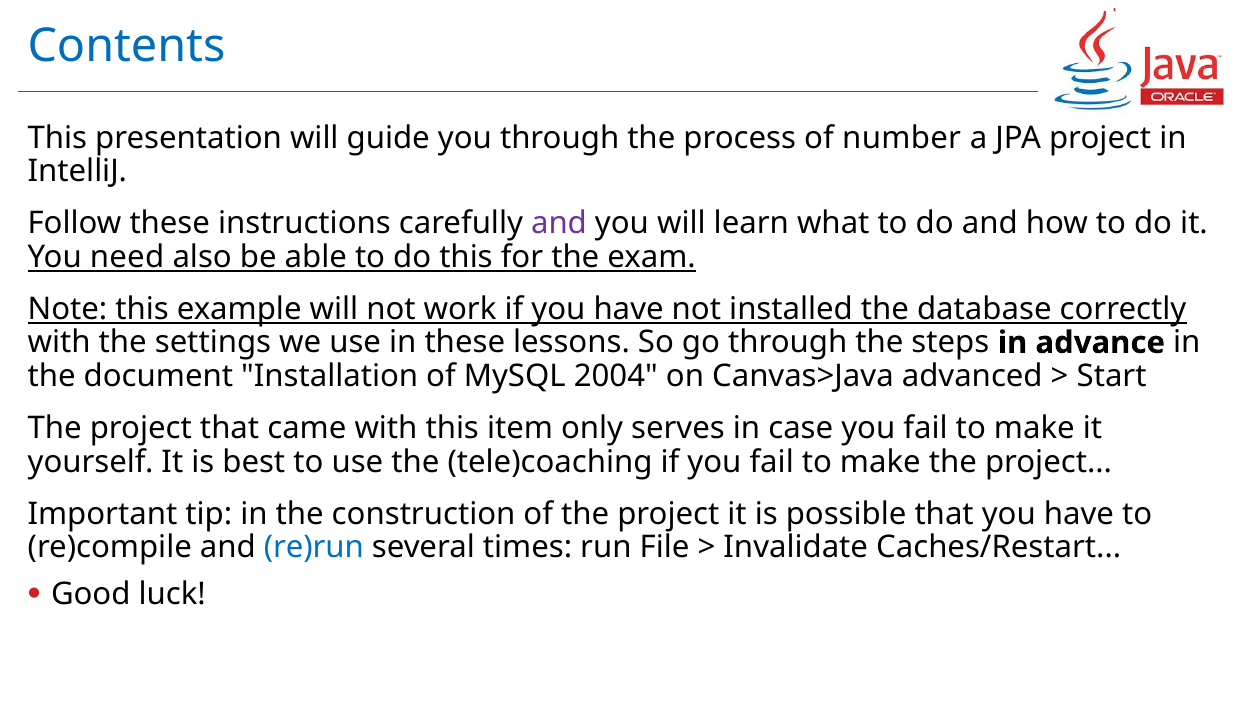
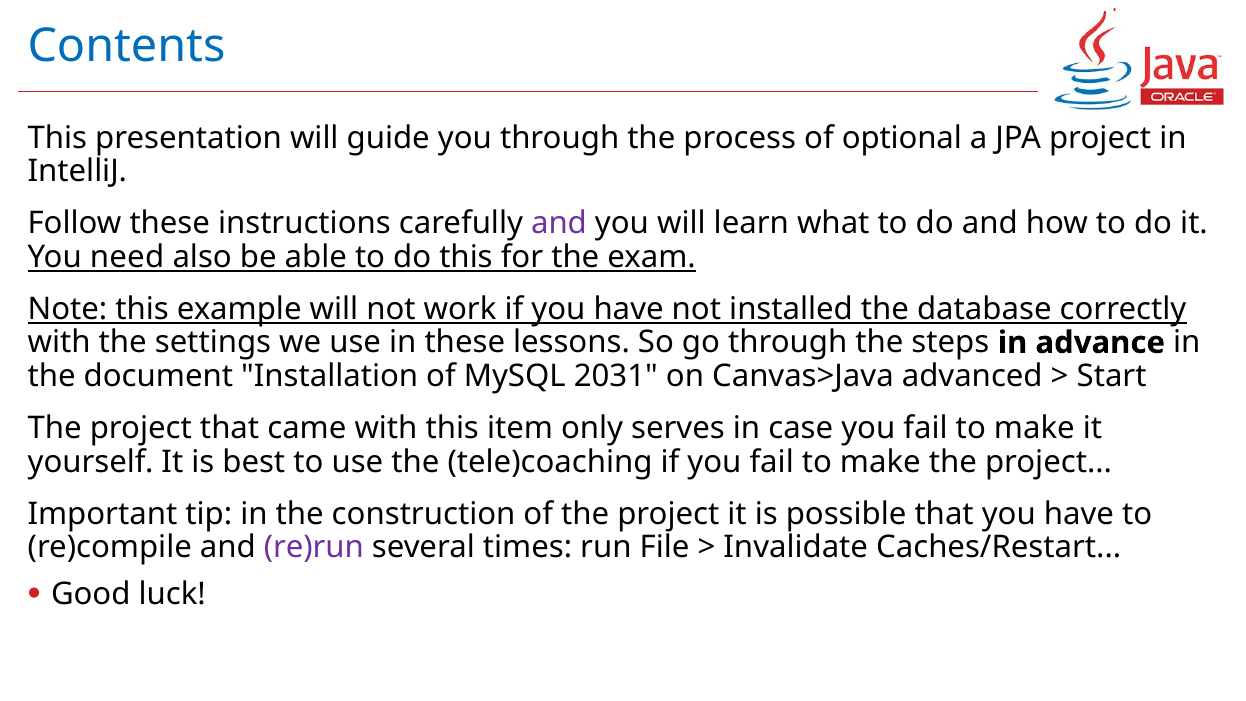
number: number -> optional (902, 138)
2004: 2004 -> 2031 (616, 376)
re)run colour: blue -> purple (314, 548)
